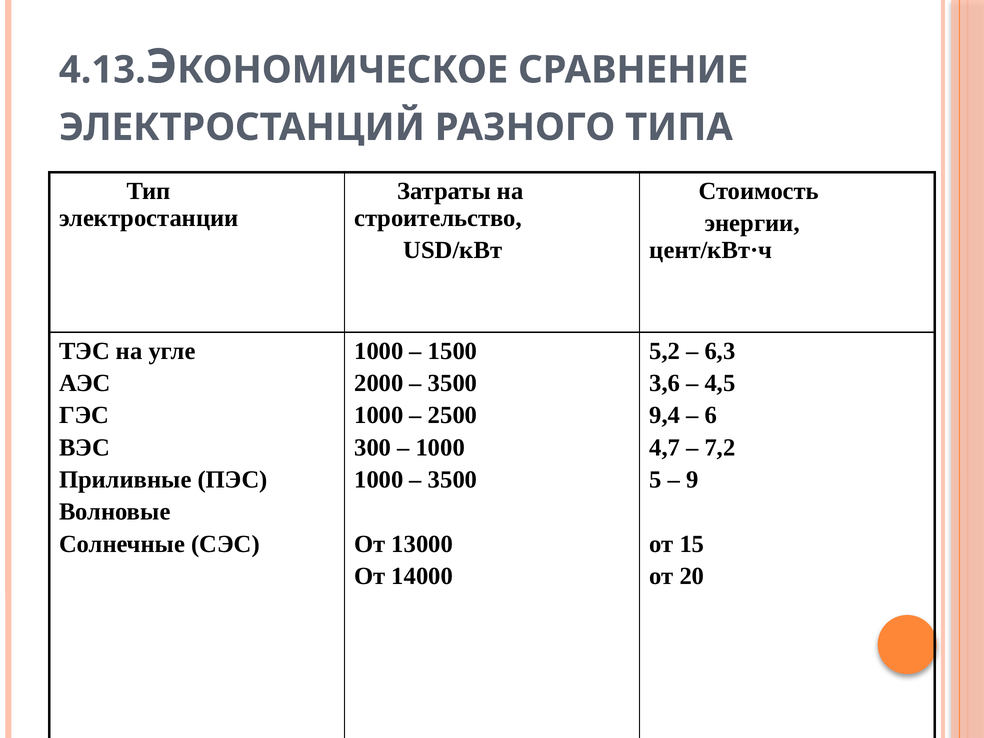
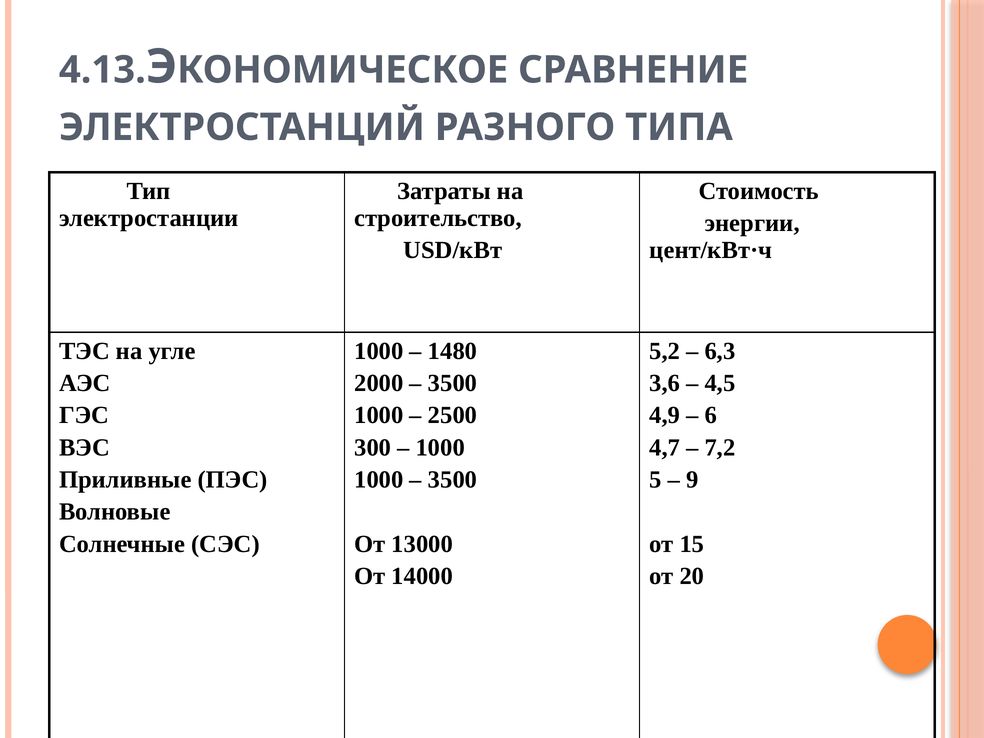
1500: 1500 -> 1480 (453, 351)
9,4: 9,4 -> 4,9 (665, 415)
